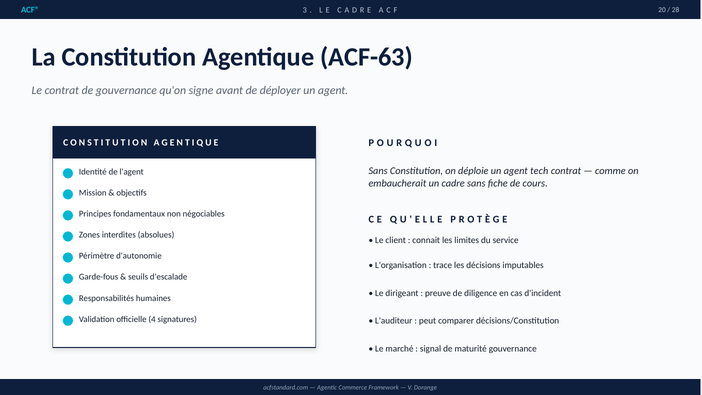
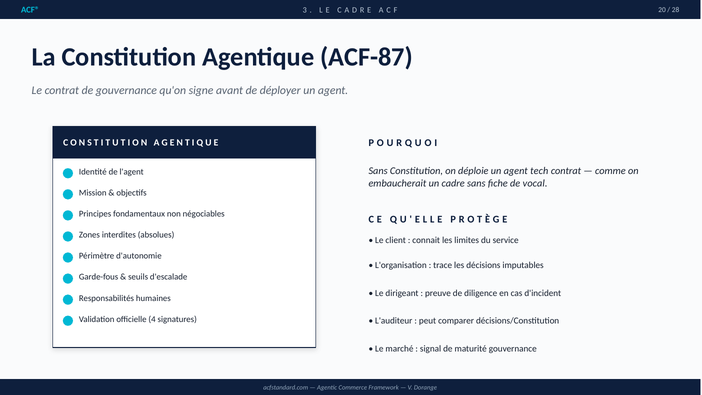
ACF-63: ACF-63 -> ACF-87 (367, 57)
cours: cours -> vocal (535, 183)
